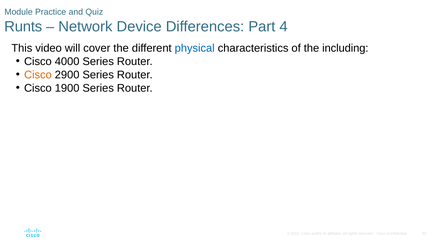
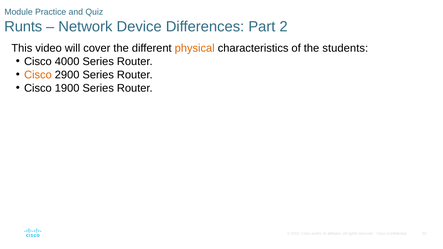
4: 4 -> 2 (284, 27)
physical colour: blue -> orange (195, 48)
including: including -> students (345, 48)
